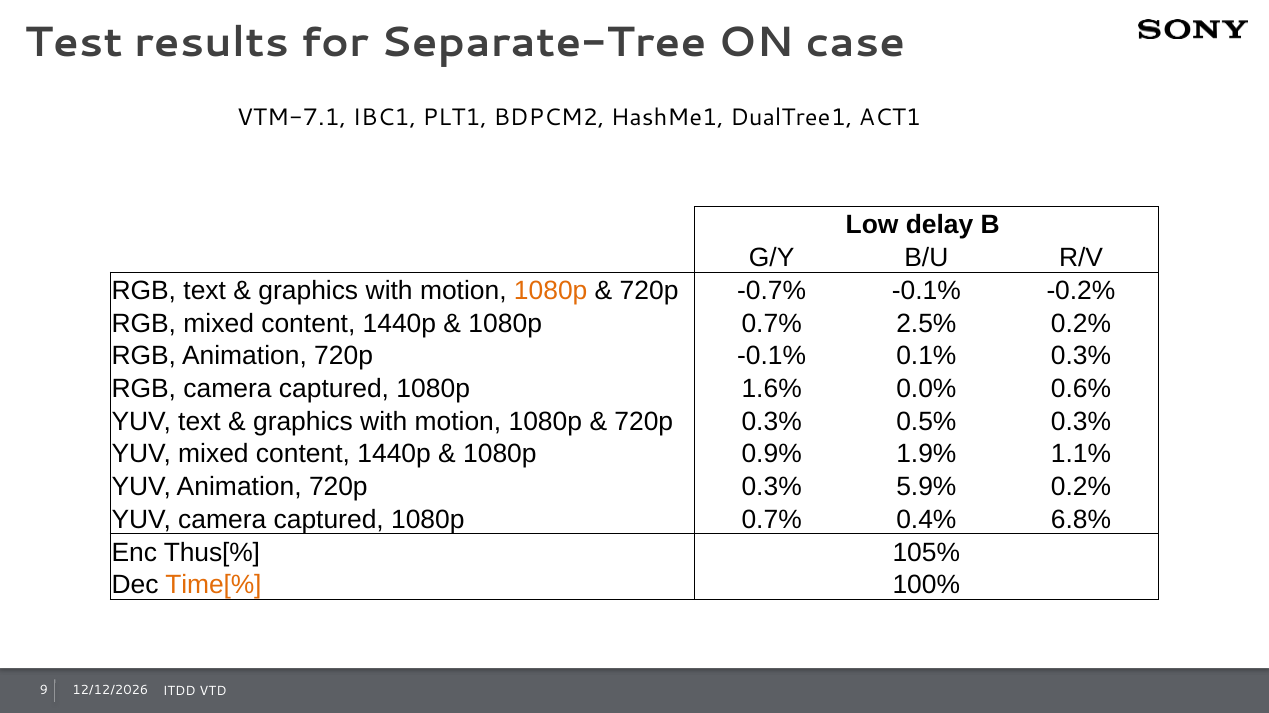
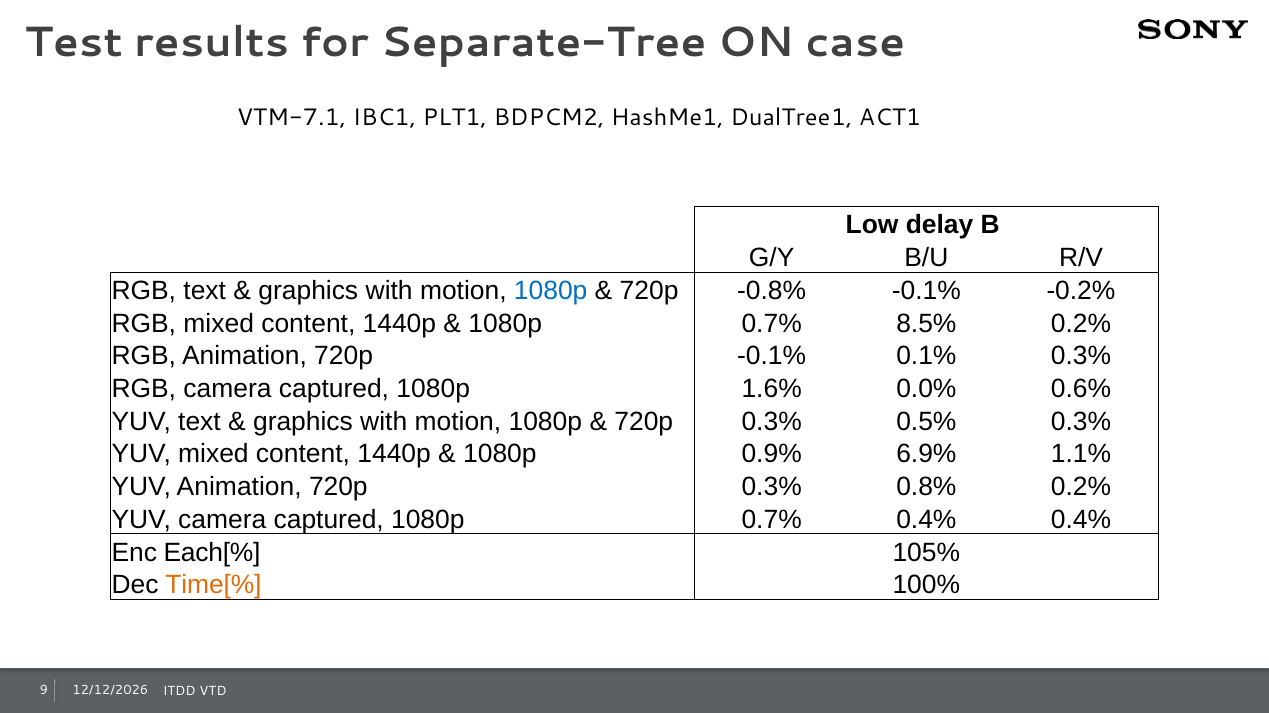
1080p colour: orange -> blue (551, 291)
-0.7%: -0.7% -> -0.8% (772, 291)
2.5%: 2.5% -> 8.5% (926, 323)
1.9%: 1.9% -> 6.9% (926, 454)
5.9%: 5.9% -> 0.8% (926, 487)
0.4% 6.8%: 6.8% -> 0.4% (1081, 520)
Thus[%: Thus[% -> Each[% (212, 552)
